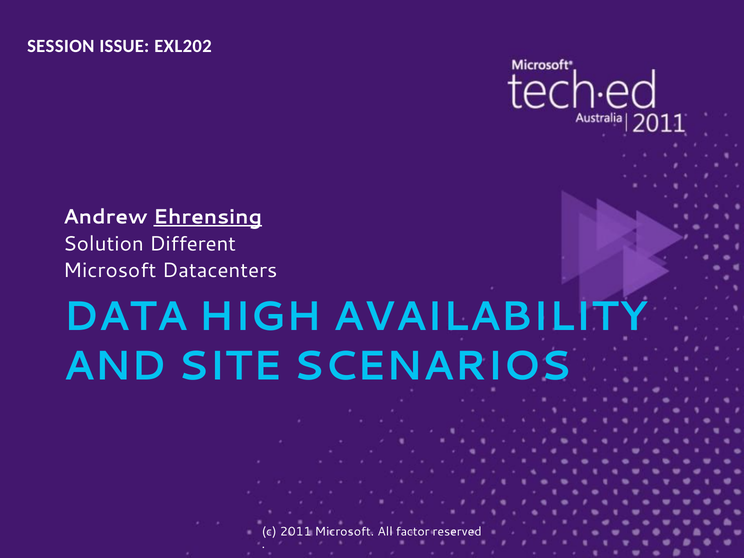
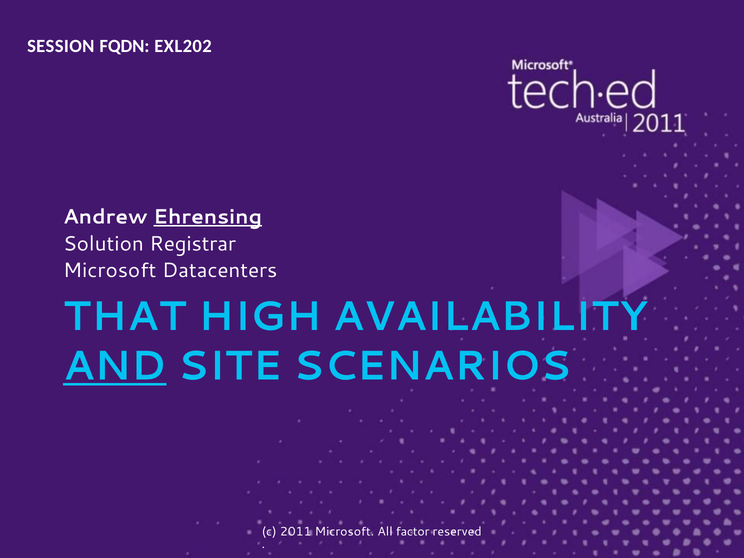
ISSUE: ISSUE -> FQDN (124, 46)
Different: Different -> Registrar (193, 244)
DATA: DATA -> THAT (125, 317)
AND underline: none -> present (115, 366)
